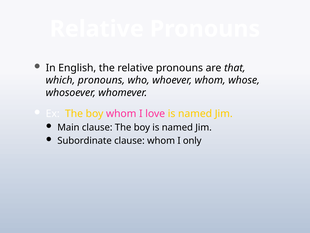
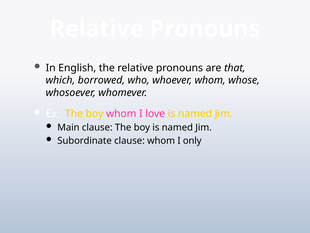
which pronouns: pronouns -> borrowed (101, 80)
